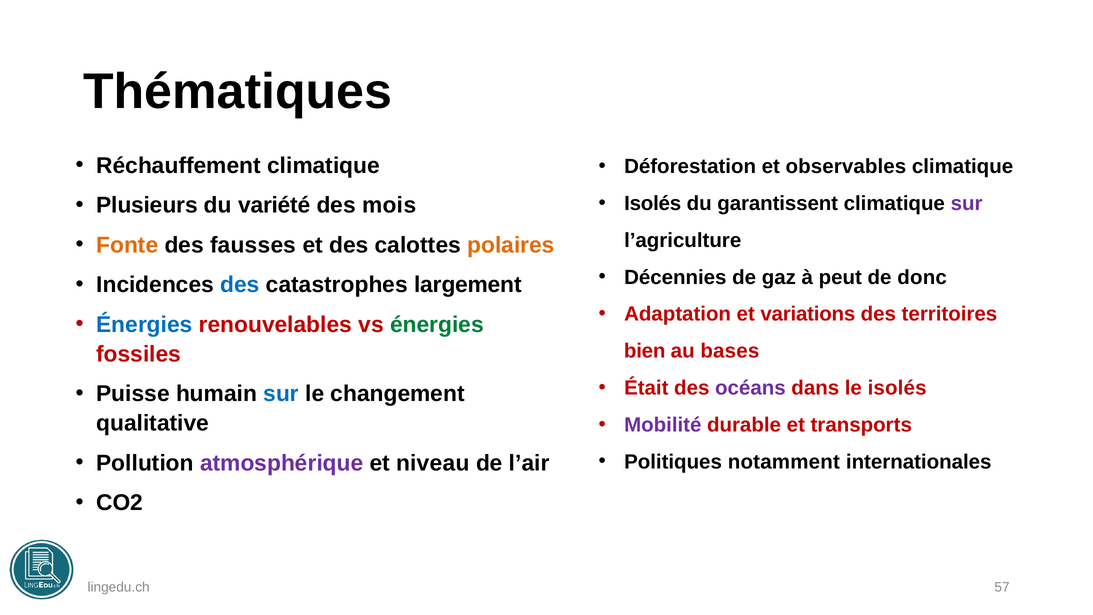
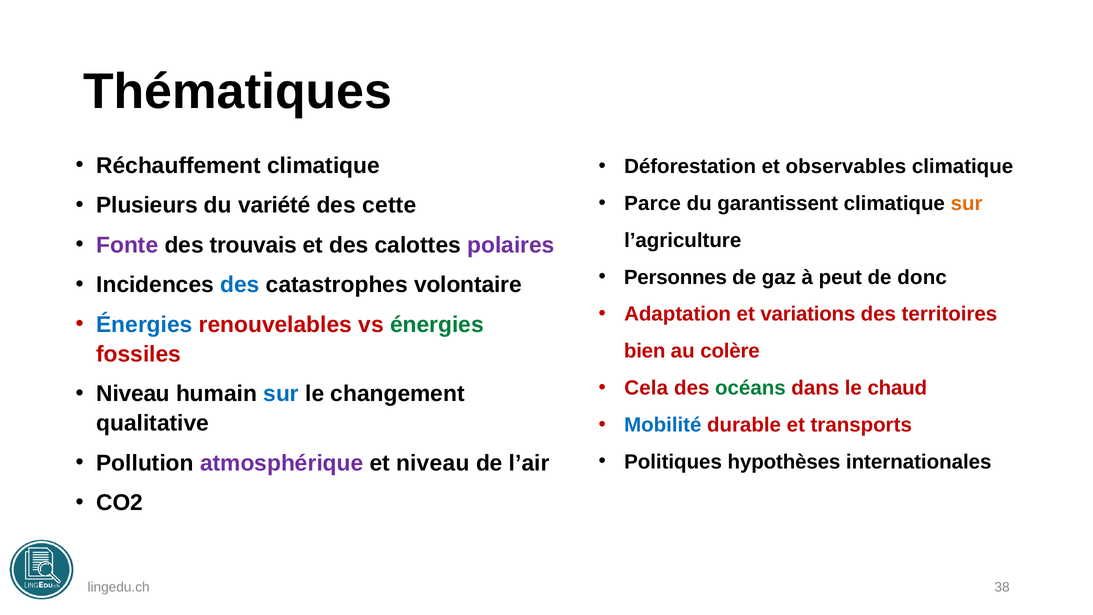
Isolés: Isolés -> Parce (652, 203)
sur colour: purple -> orange (967, 203)
mois: mois -> cette (389, 205)
Fonte colour: orange -> purple (127, 245)
fausses: fausses -> trouvais (253, 245)
polaires colour: orange -> purple (511, 245)
Décennies: Décennies -> Personnes (675, 277)
largement: largement -> volontaire (468, 285)
bases: bases -> colère (730, 351)
Était: Était -> Cela (646, 388)
océans colour: purple -> green (750, 388)
le isolés: isolés -> chaud (897, 388)
Puisse: Puisse -> Niveau (133, 394)
Mobilité colour: purple -> blue (663, 425)
notamment: notamment -> hypothèses (784, 462)
57: 57 -> 38 (1002, 587)
